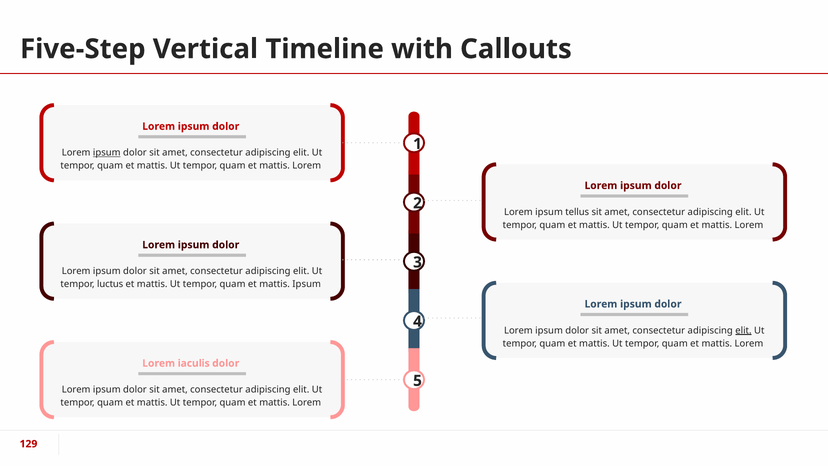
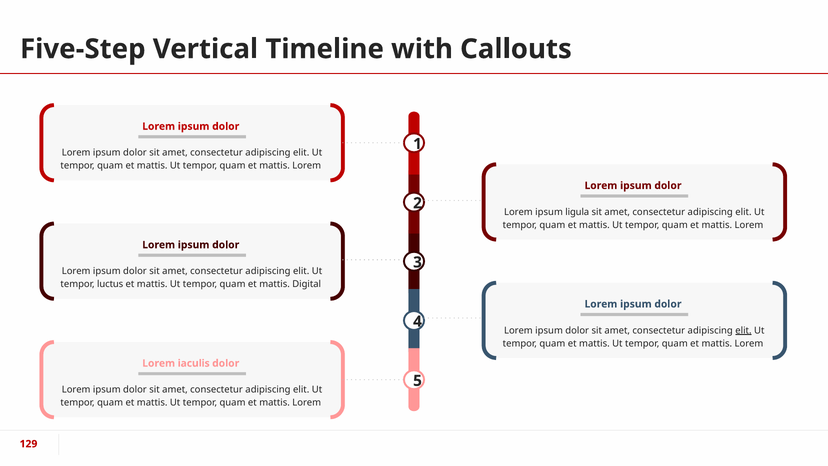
ipsum underline: present -> none (107, 153)
tellus: tellus -> ligula (577, 212)
mattis Ipsum: Ipsum -> Digital (307, 284)
